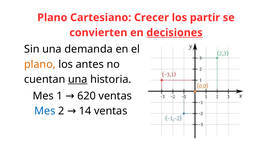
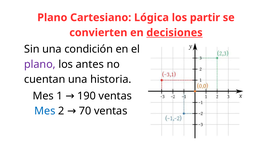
Crecer: Crecer -> Lógica (151, 18)
demanda: demanda -> condición (89, 49)
plano colour: orange -> purple (40, 64)
una underline: present -> none (78, 79)
620: 620 -> 190 (87, 96)
14: 14 -> 70 (85, 111)
